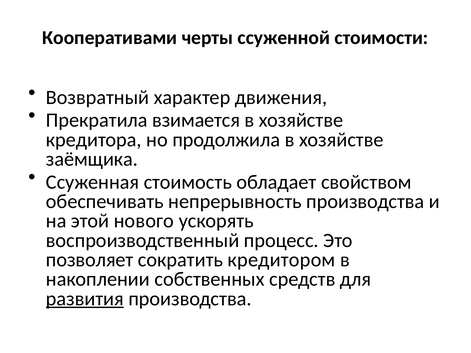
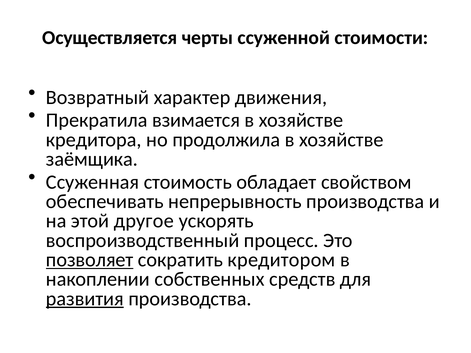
Кооперативами: Кооперативами -> Осуществляется (110, 38)
нового: нового -> другое (144, 221)
позволяет underline: none -> present (90, 260)
